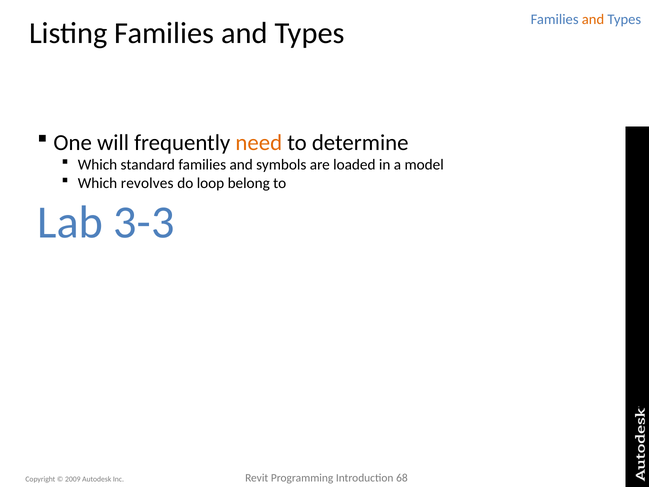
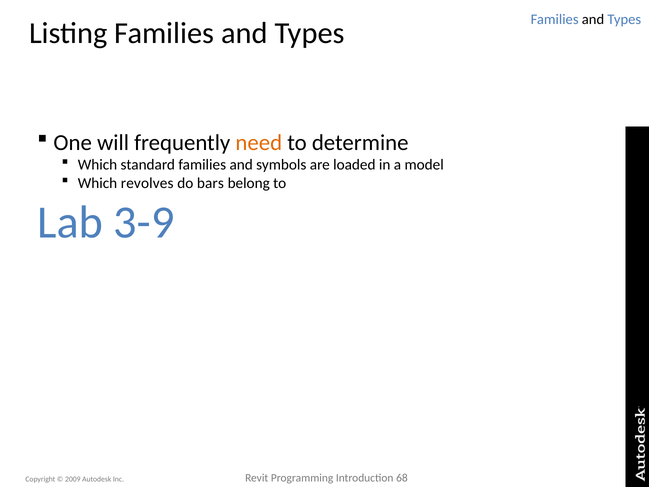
and colour: orange -> black (593, 19)
loop: loop -> bars (210, 183)
3-3: 3-3 -> 3-9 (144, 222)
